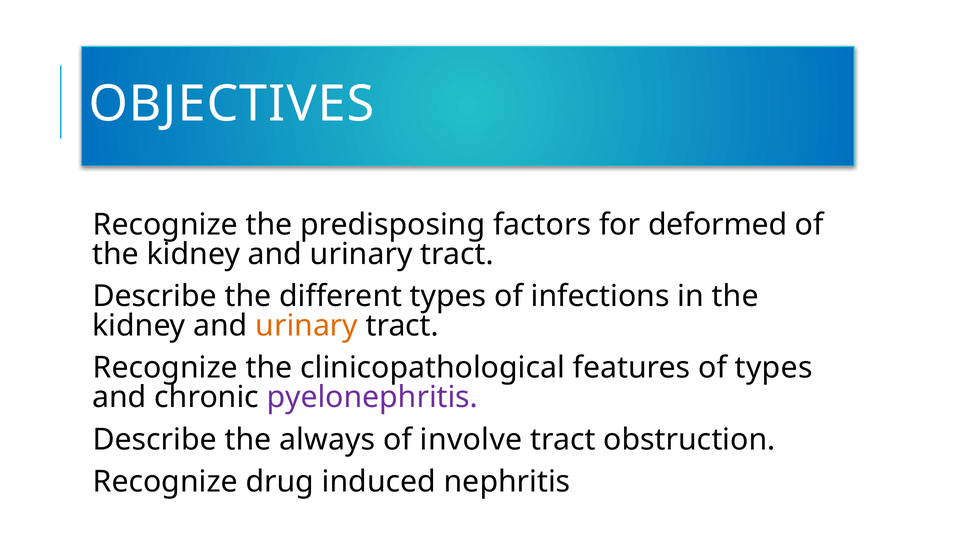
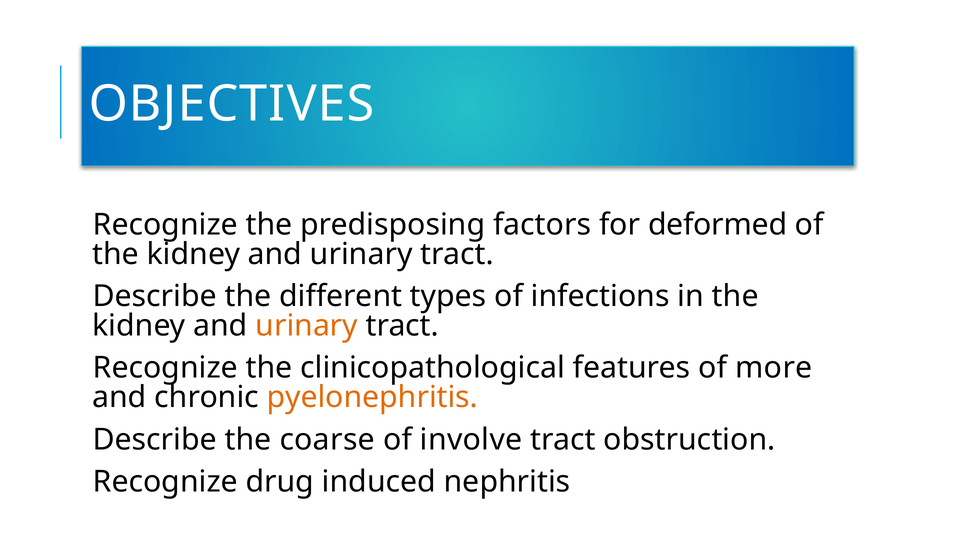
of types: types -> more (774, 368)
pyelonephritis colour: purple -> orange (372, 397)
always: always -> coarse (327, 440)
